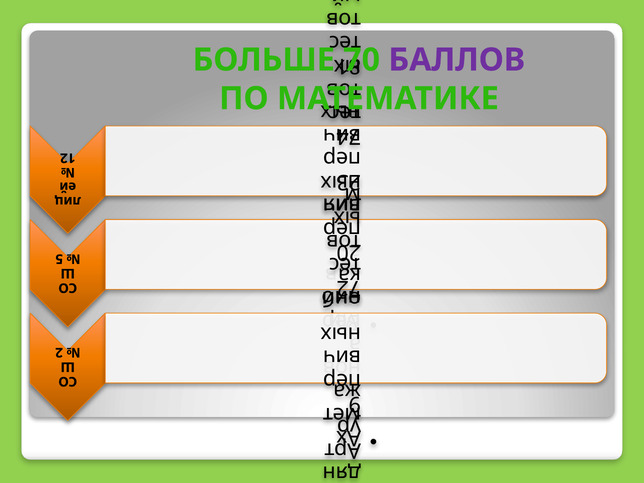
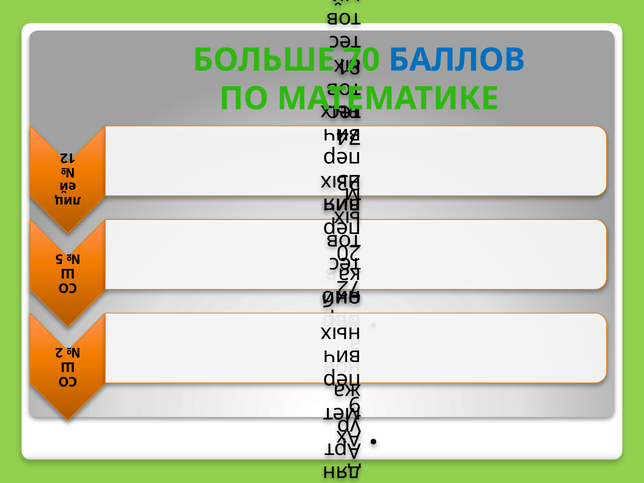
БАЛЛОВ colour: purple -> blue (457, 60)
